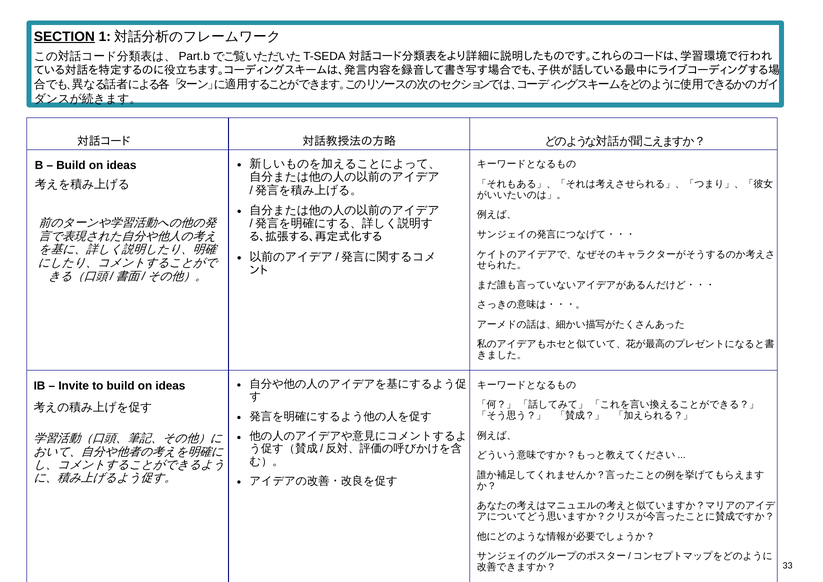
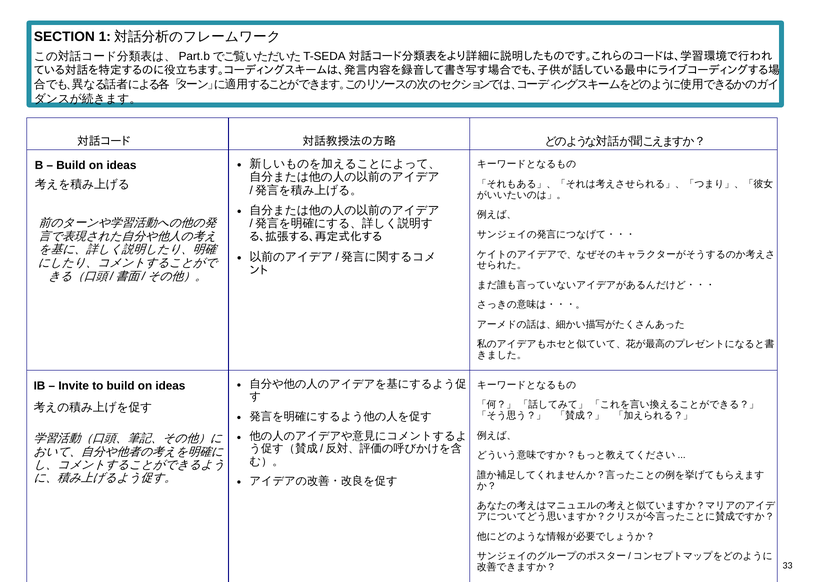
SECTION underline: present -> none (64, 37)
